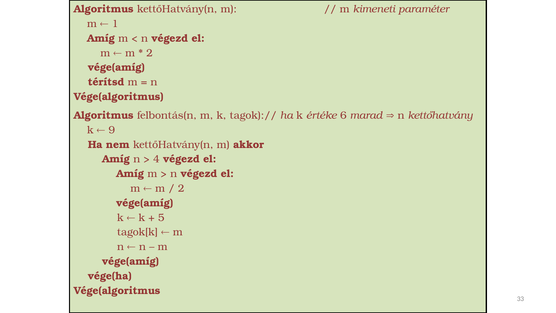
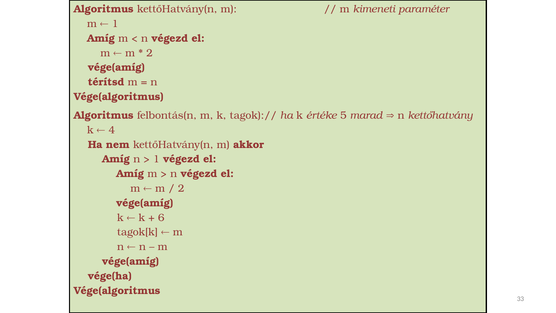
6: 6 -> 5 (343, 115)
9: 9 -> 4 (112, 130)
4: 4 -> 1 (156, 159)
5: 5 -> 6 (161, 217)
